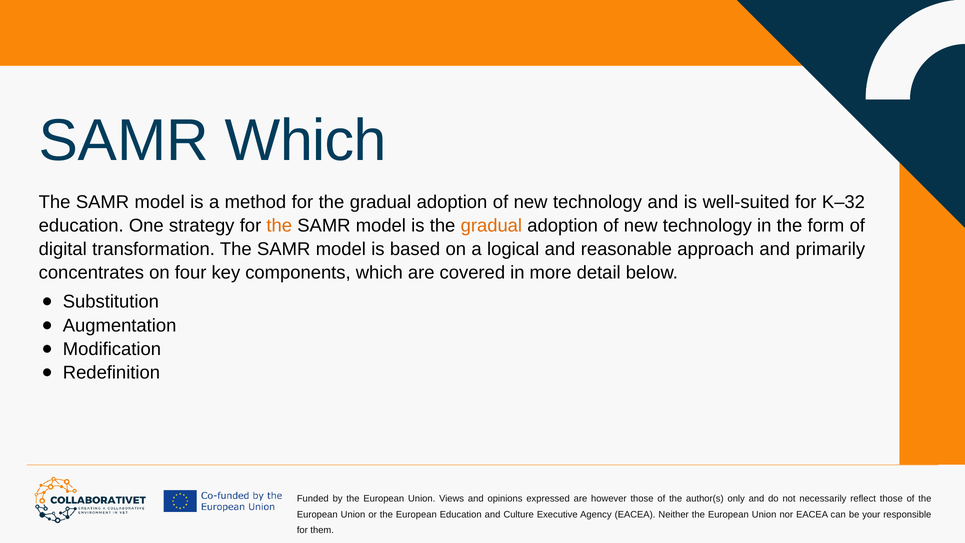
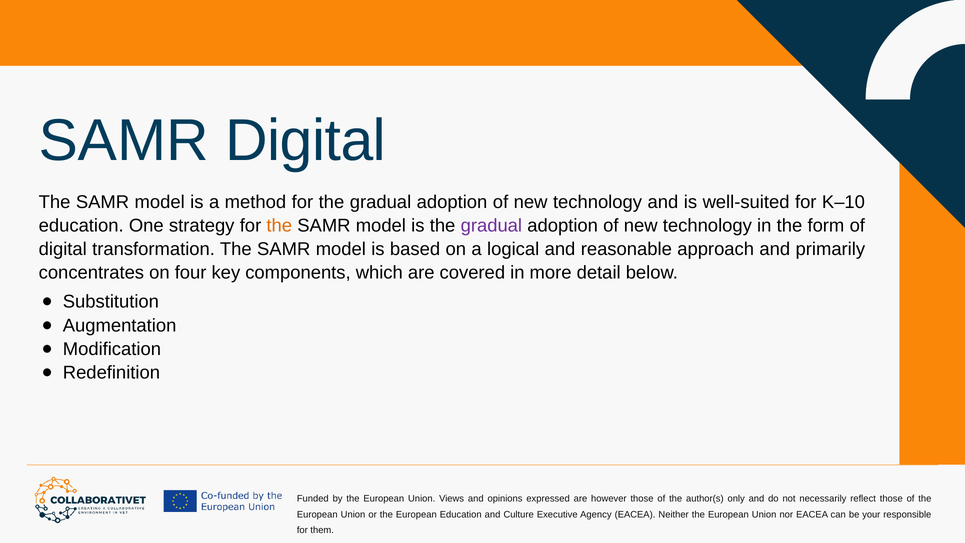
SAMR Which: Which -> Digital (306, 141)
K–32: K–32 -> K–10 (843, 202)
gradual colour: orange -> purple (491, 226)
